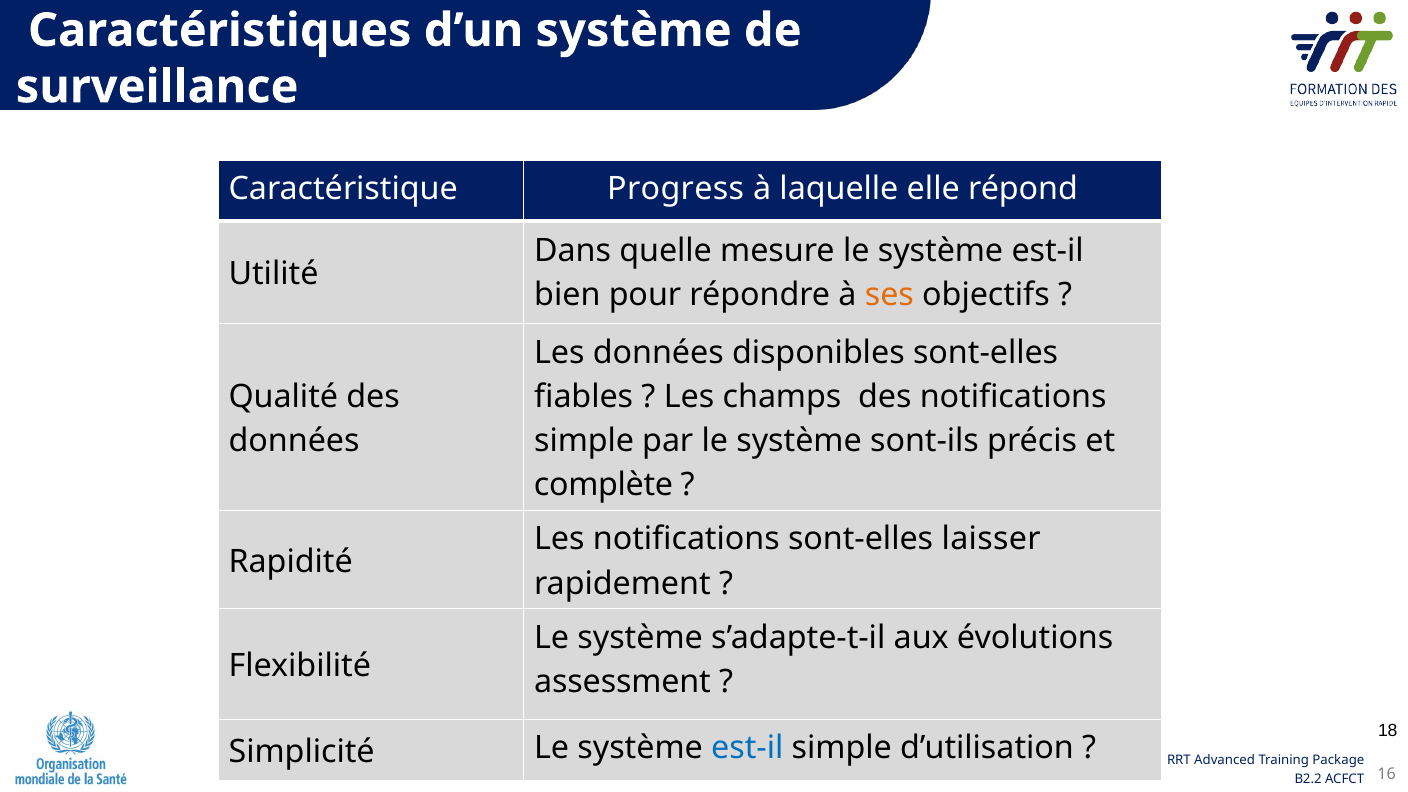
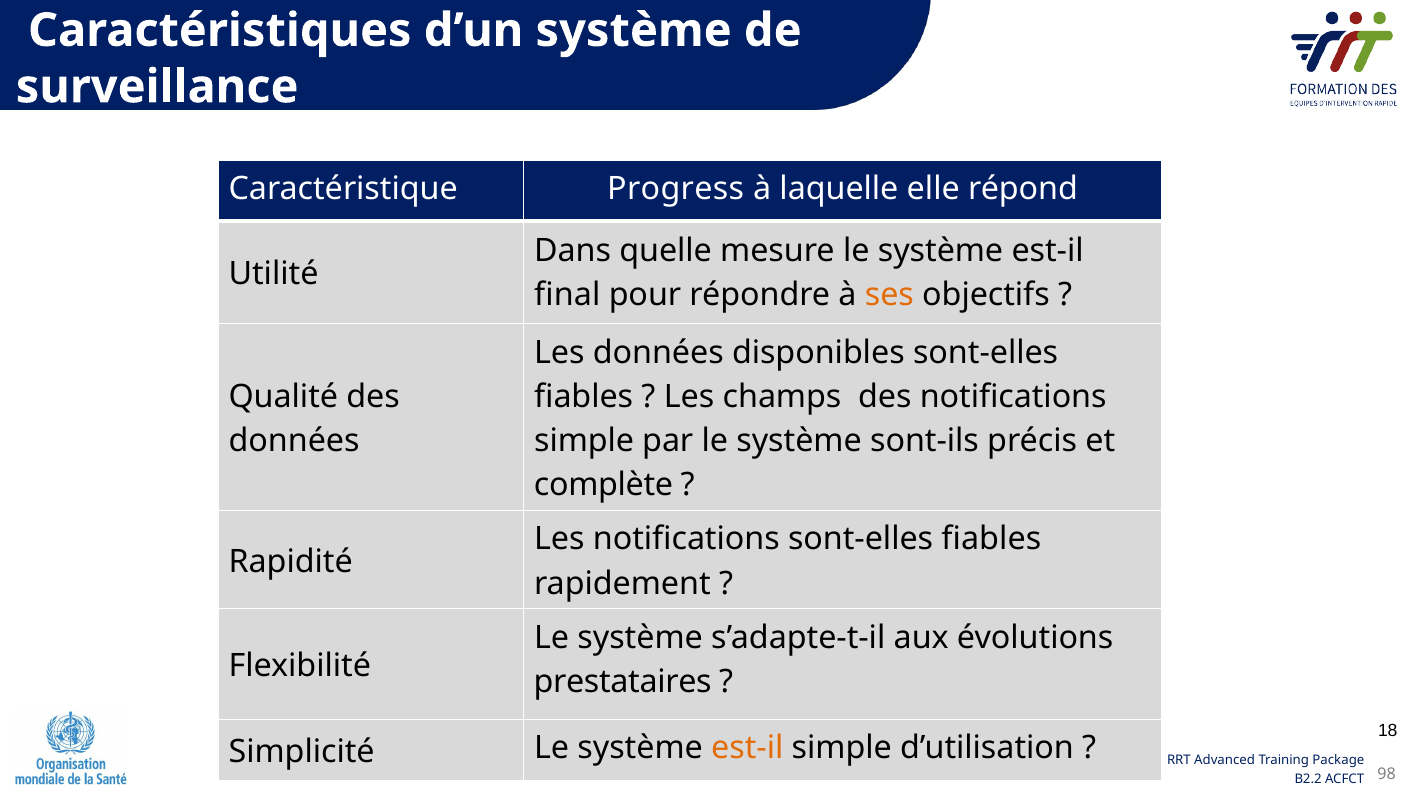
bien: bien -> final (567, 295)
notifications sont-elles laisser: laisser -> fiables (991, 539)
assessment: assessment -> prestataires (623, 682)
est-il colour: blue -> orange (747, 748)
16: 16 -> 98 (1387, 774)
